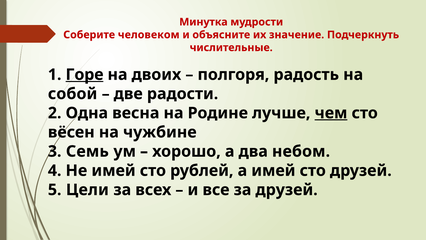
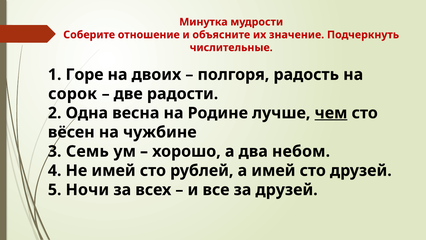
человеком: человеком -> отношение (149, 35)
Горе underline: present -> none (85, 75)
собой: собой -> сорок (73, 94)
Цели: Цели -> Ночи (87, 190)
